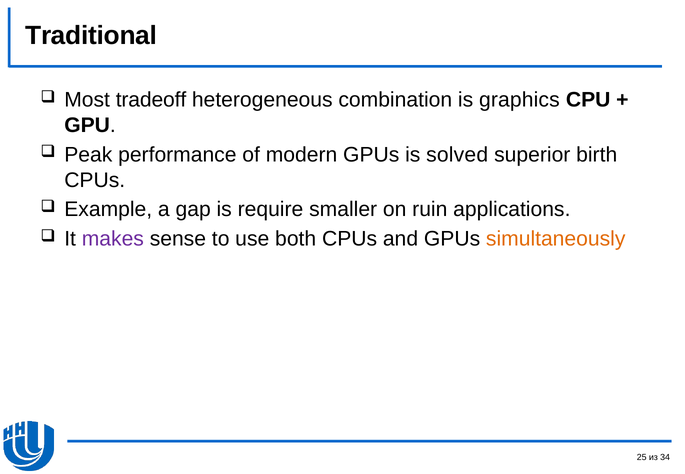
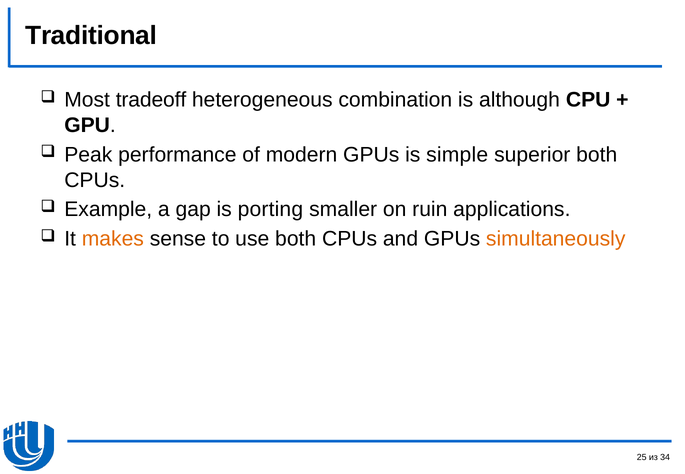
graphics: graphics -> although (519, 100)
solved: solved -> simple (457, 155)
superior birth: birth -> both (597, 155)
require: require -> porting (270, 210)
makes colour: purple -> orange (113, 239)
